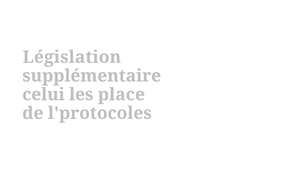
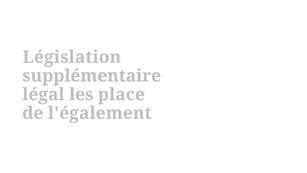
celui: celui -> légal (43, 94)
l'protocoles: l'protocoles -> l'également (100, 113)
